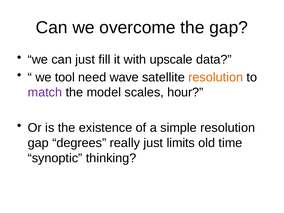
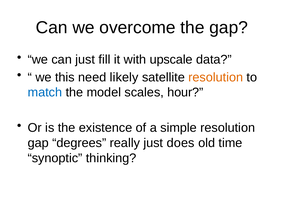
tool: tool -> this (65, 77)
wave: wave -> likely (124, 77)
match colour: purple -> blue (45, 92)
limits: limits -> does (181, 143)
